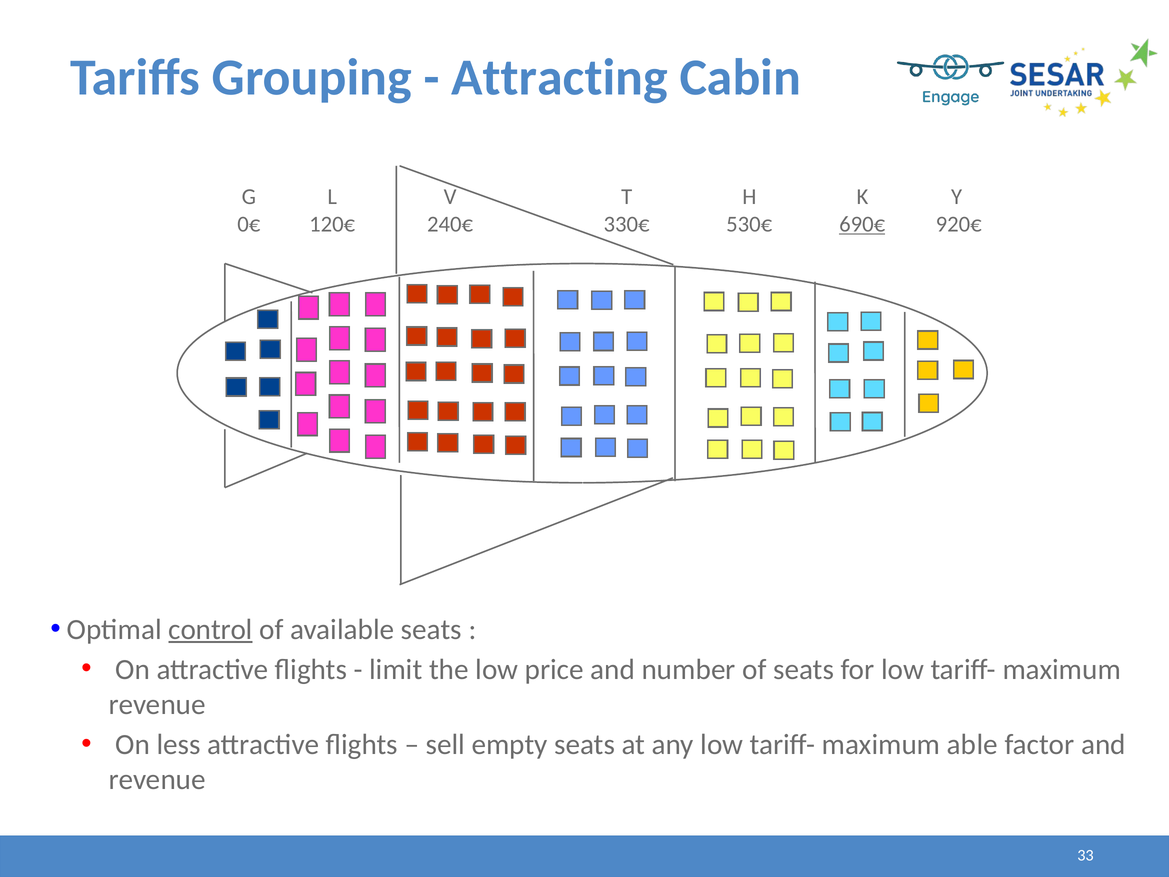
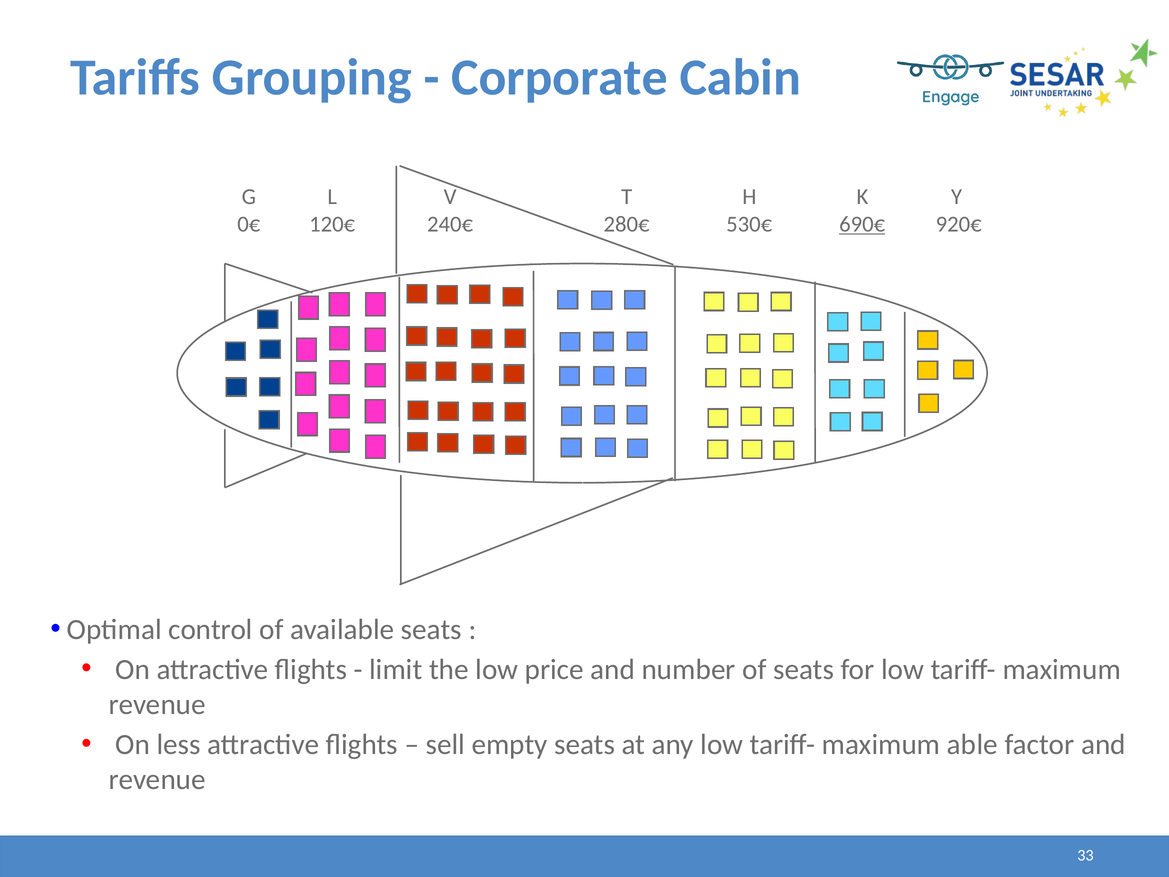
Attracting: Attracting -> Corporate (560, 77)
330€: 330€ -> 280€ (627, 224)
control underline: present -> none (211, 629)
